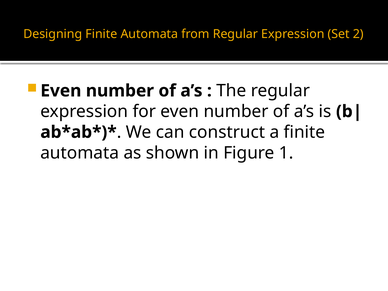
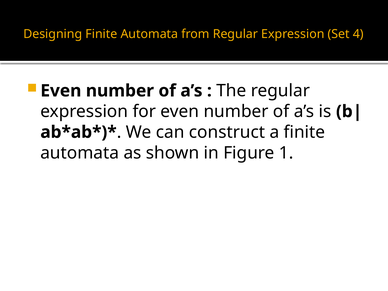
2: 2 -> 4 (358, 34)
